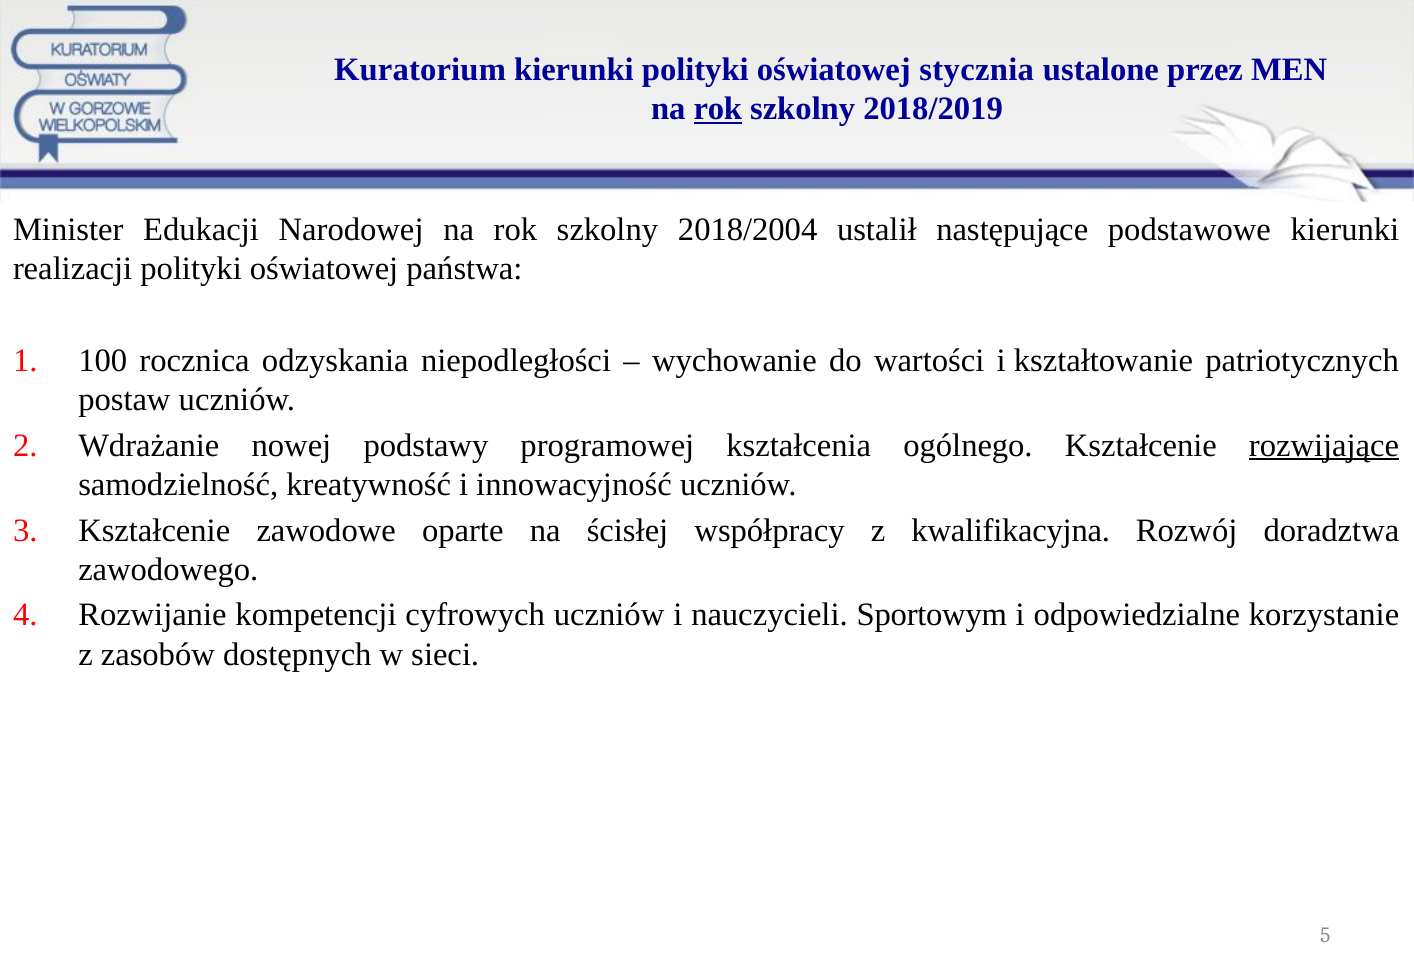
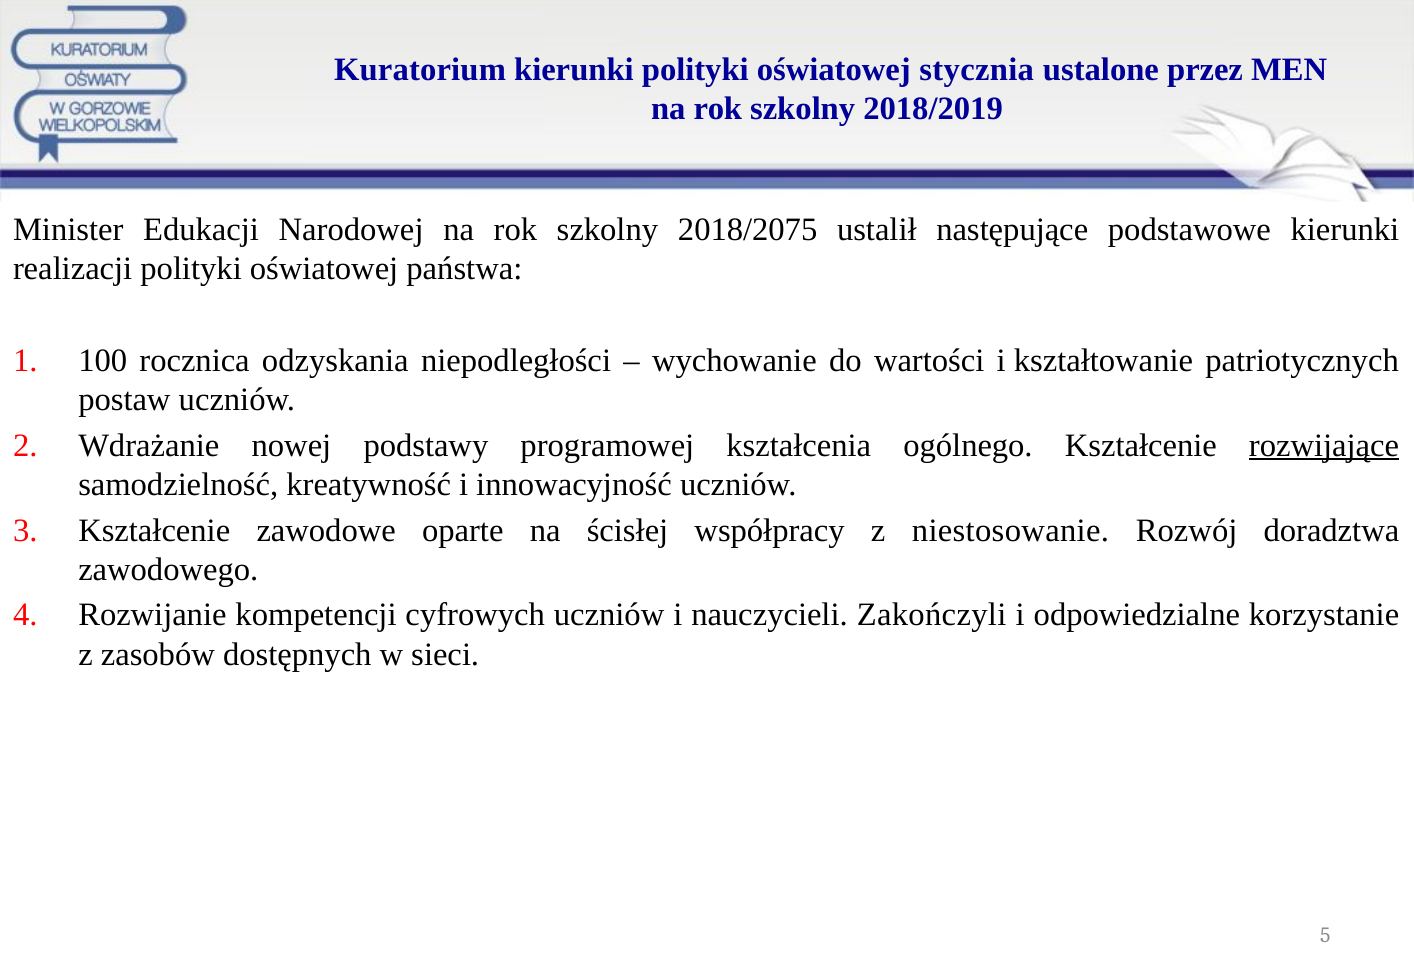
rok underline: present -> none (718, 108)
2018/2004: 2018/2004 -> 2018/2075 (748, 230)
kwalifikacyjna: kwalifikacyjna -> niestosowanie (1010, 530)
Sportowym: Sportowym -> Zakończyli (932, 615)
